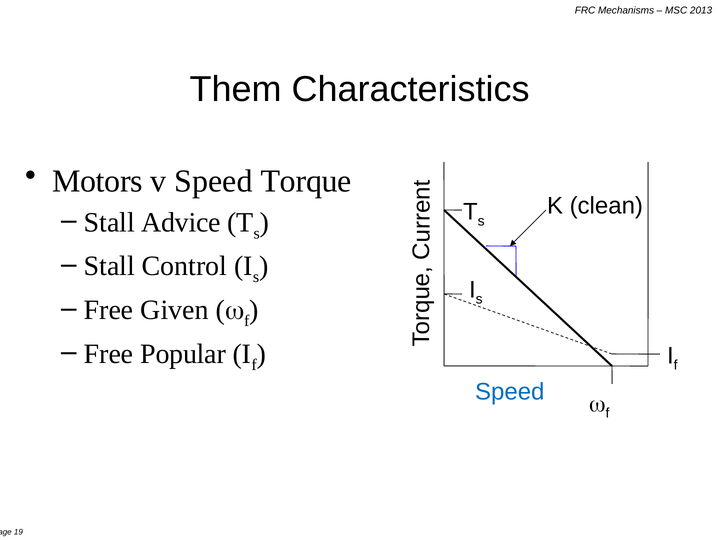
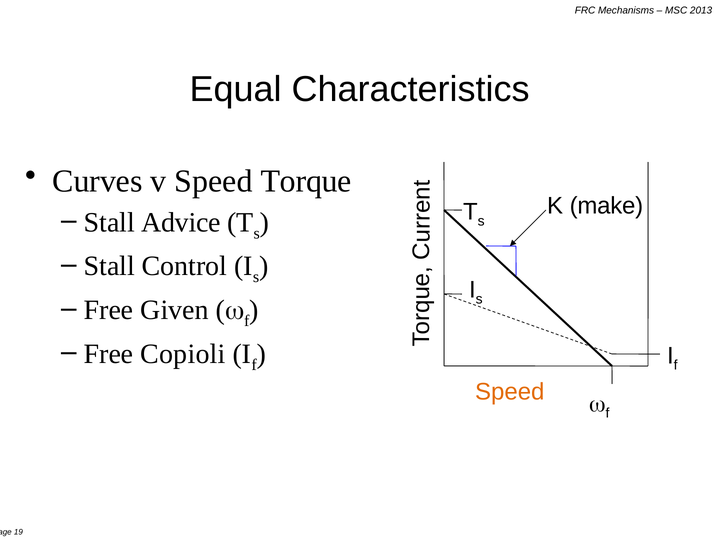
Them: Them -> Equal (236, 90)
Motors: Motors -> Curves (97, 181)
clean: clean -> make (606, 206)
Popular: Popular -> Copioli (183, 354)
Speed colour: blue -> orange (510, 392)
